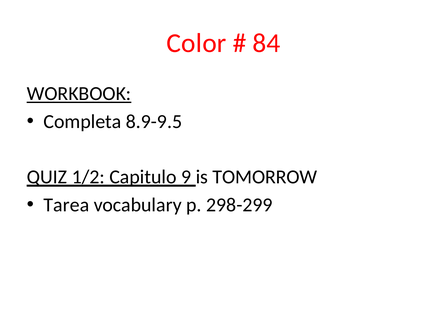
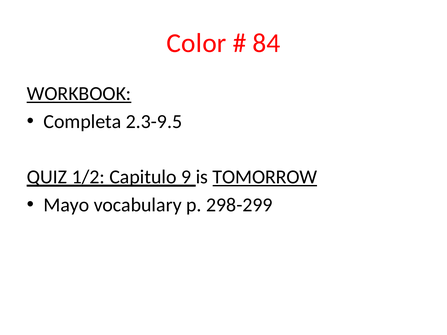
8.9-9.5: 8.9-9.5 -> 2.3-9.5 (154, 122)
TOMORROW underline: none -> present (265, 177)
Tarea: Tarea -> Mayo (66, 205)
